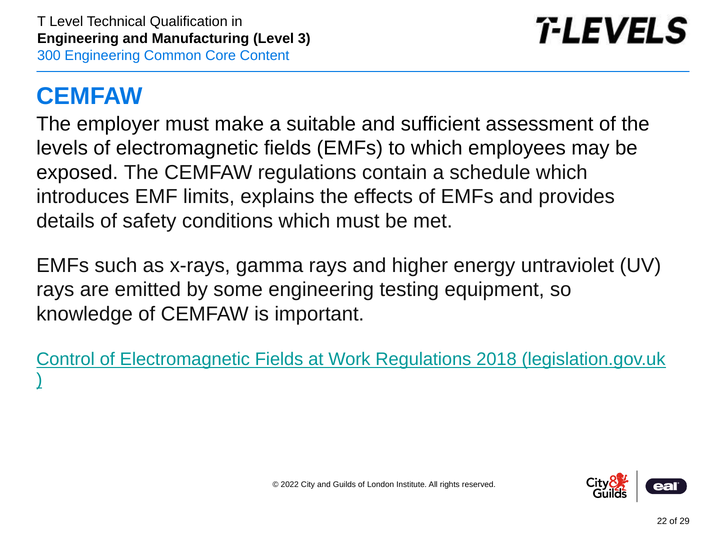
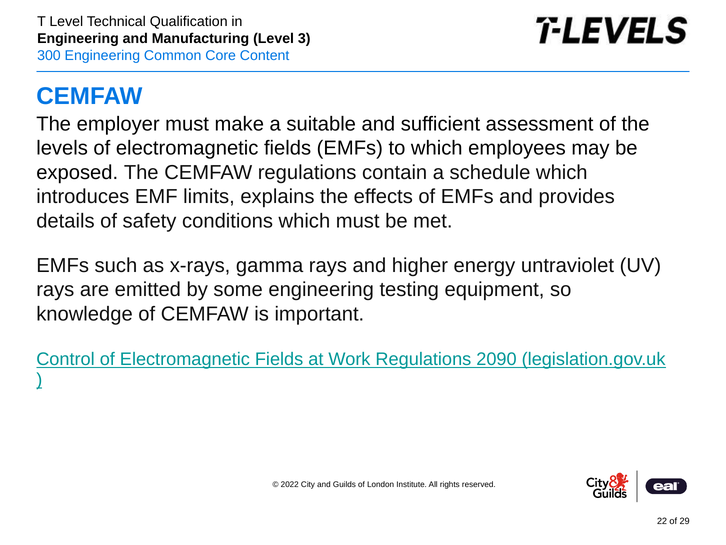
2018: 2018 -> 2090 (496, 359)
